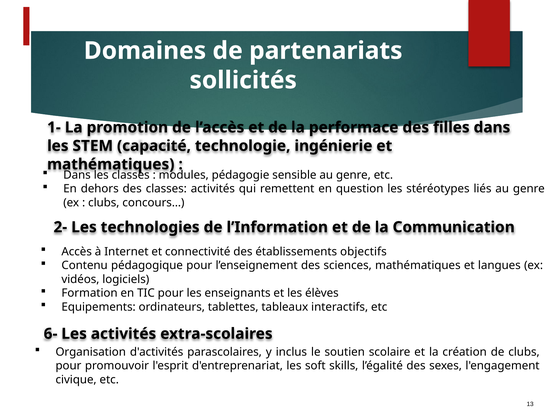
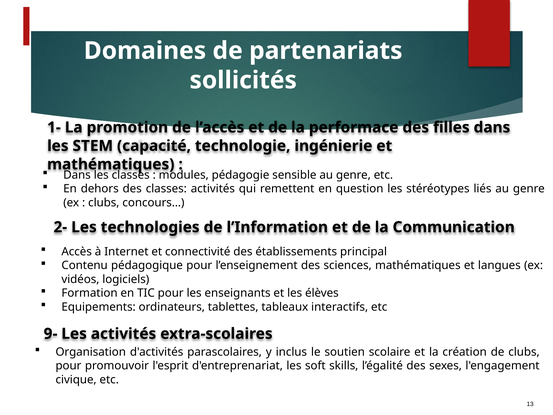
objectifs: objectifs -> principal (364, 252)
6-: 6- -> 9- (51, 334)
